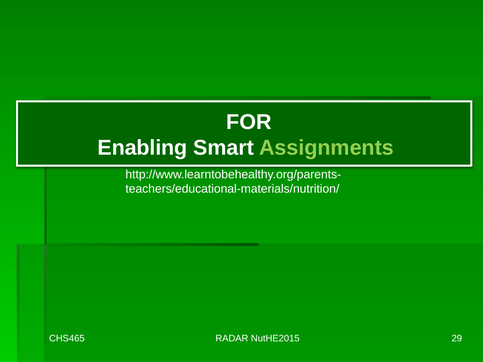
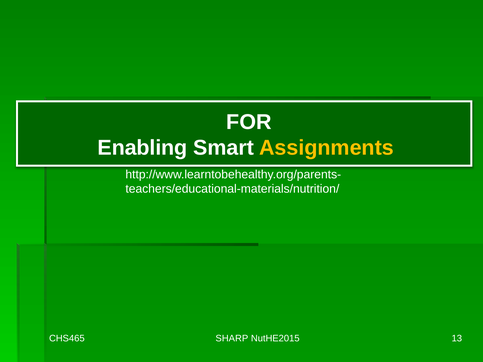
Assignments colour: light green -> yellow (326, 148)
RADAR: RADAR -> SHARP (232, 339)
29: 29 -> 13 (457, 339)
